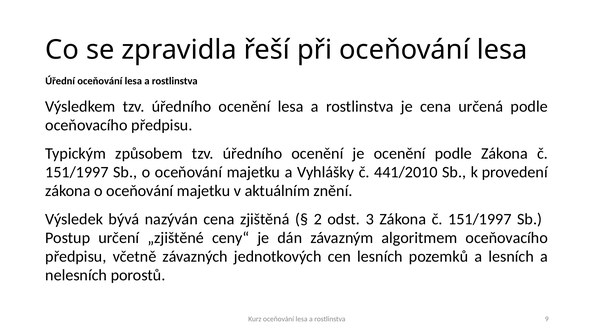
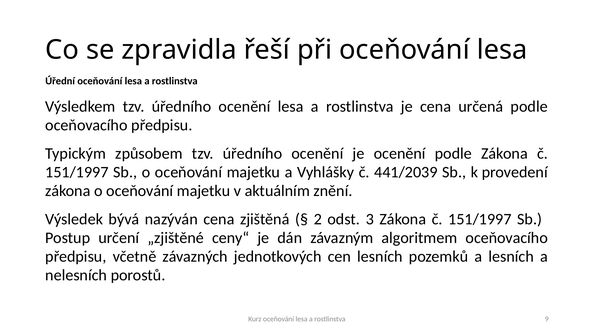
441/2010: 441/2010 -> 441/2039 (406, 172)
